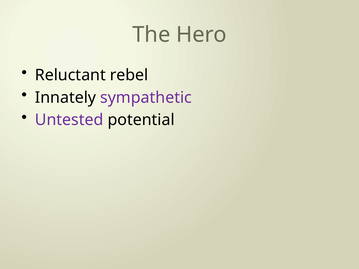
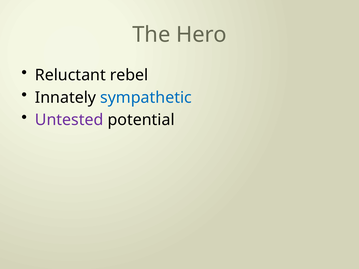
sympathetic colour: purple -> blue (146, 98)
